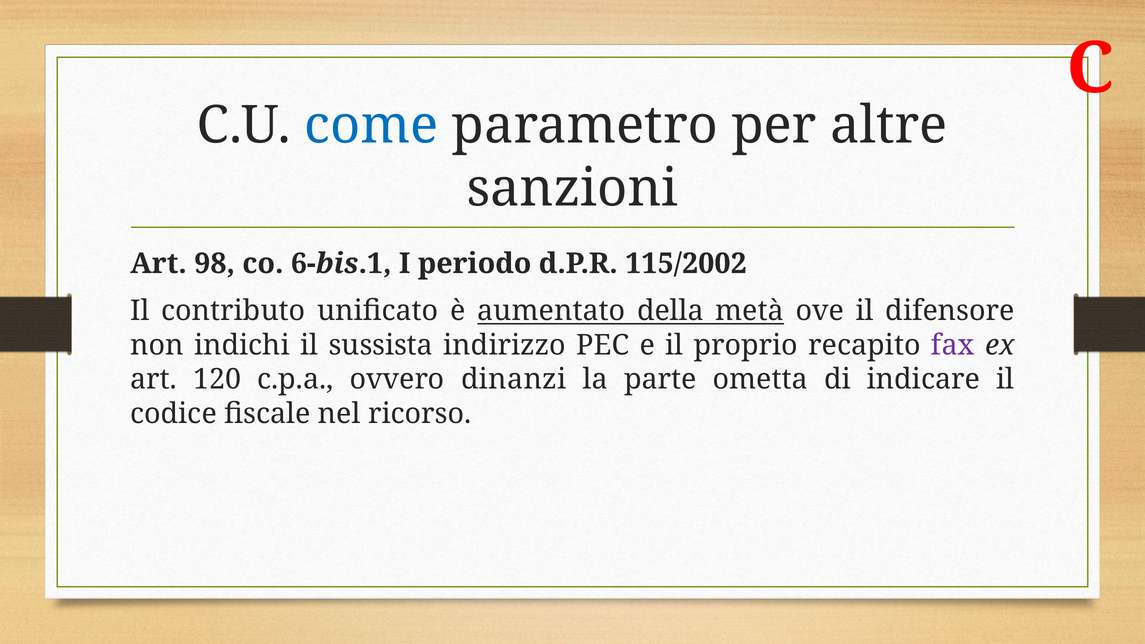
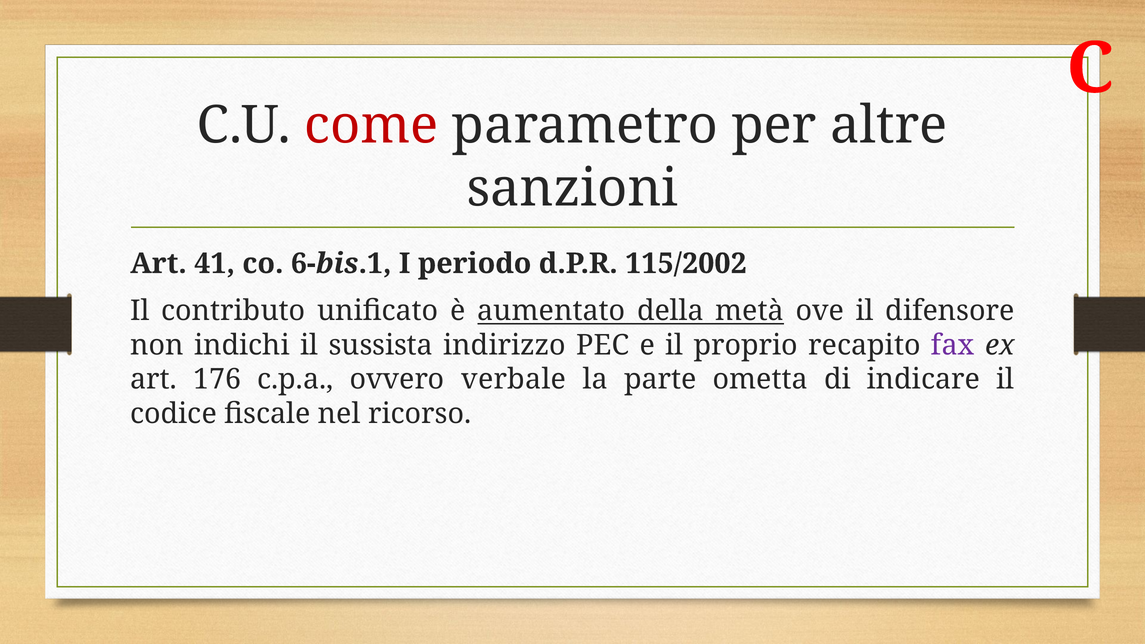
come colour: blue -> red (371, 126)
98: 98 -> 41 (215, 264)
120: 120 -> 176 (217, 380)
dinanzi: dinanzi -> verbale (514, 380)
